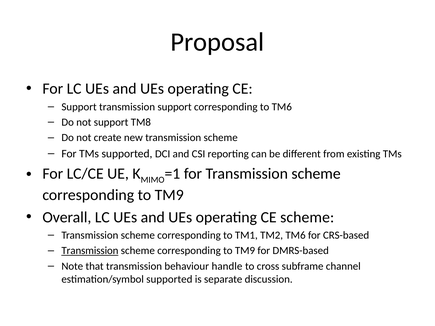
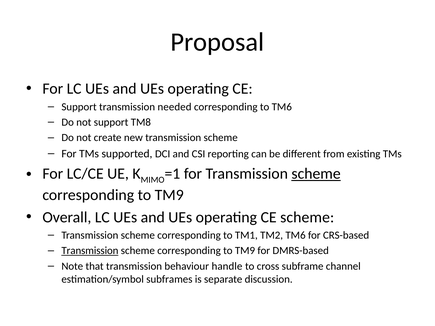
transmission support: support -> needed (175, 107)
scheme underline: none -> present (316, 174)
estimation/symbol supported: supported -> subframes (169, 279)
